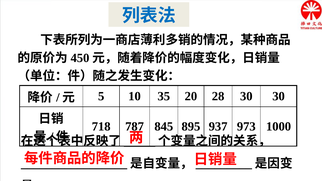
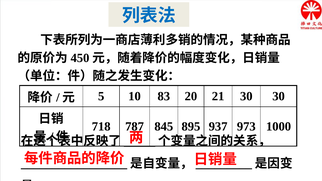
35: 35 -> 83 (164, 96)
28: 28 -> 21 (218, 96)
